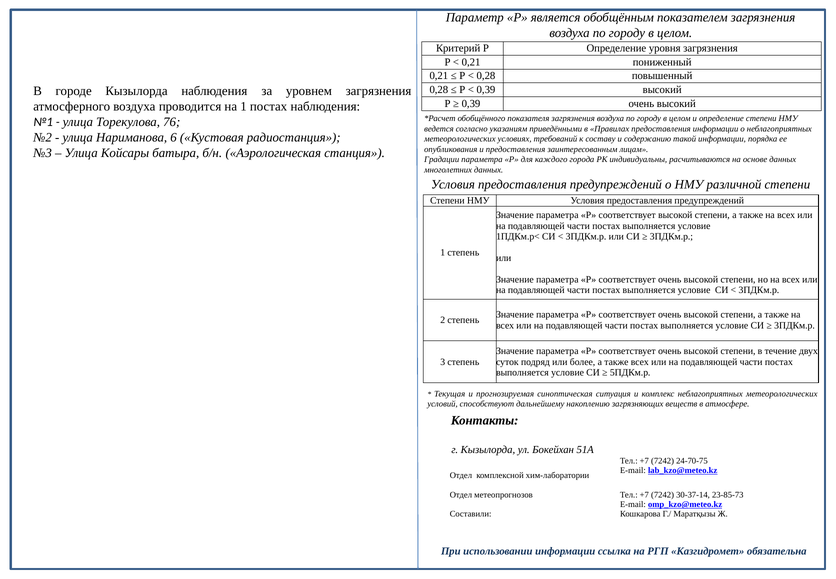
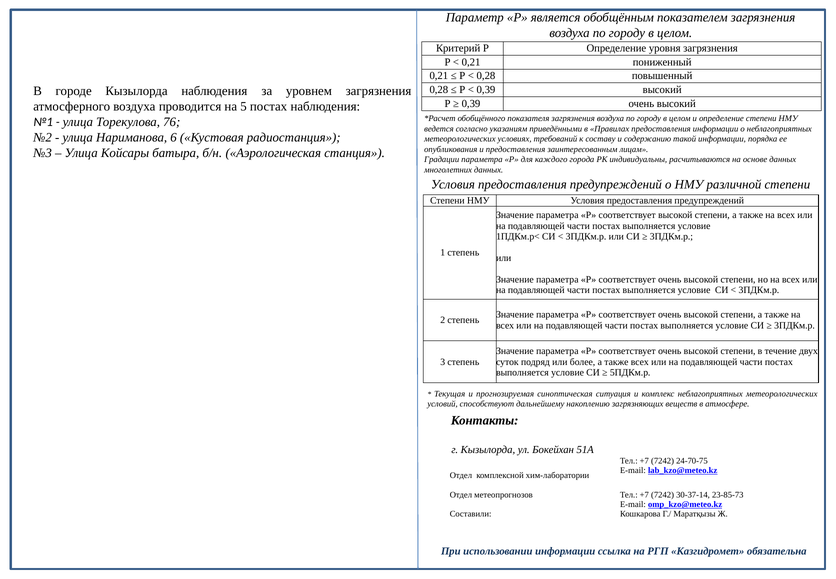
на 1: 1 -> 5 (244, 107)
